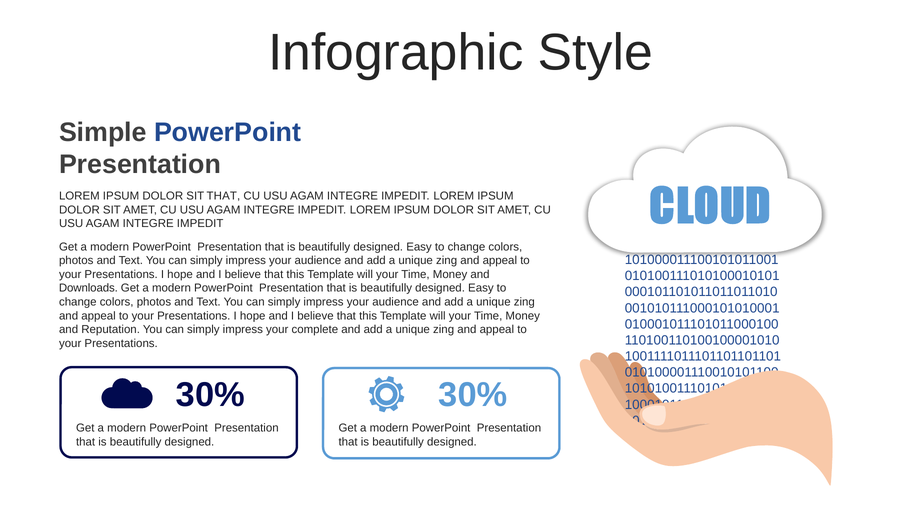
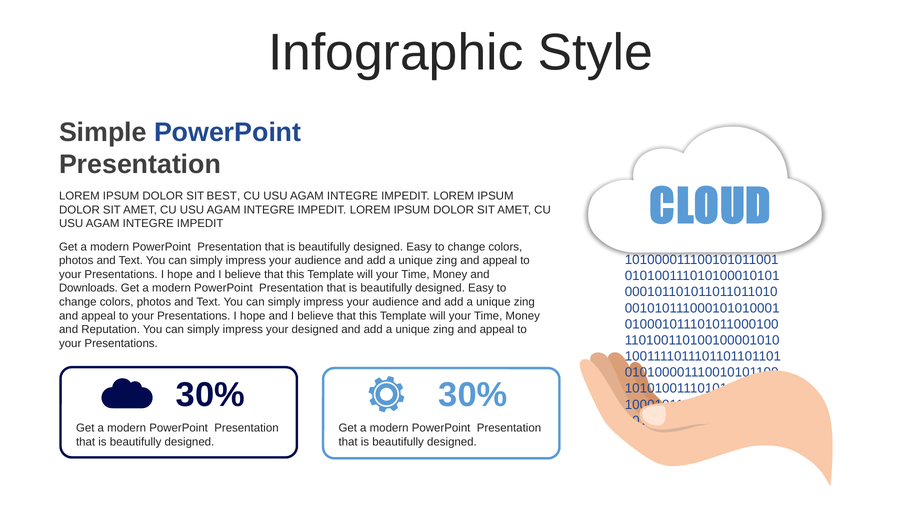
SIT THAT: THAT -> BEST (223, 196)
your complete: complete -> designed (315, 329)
